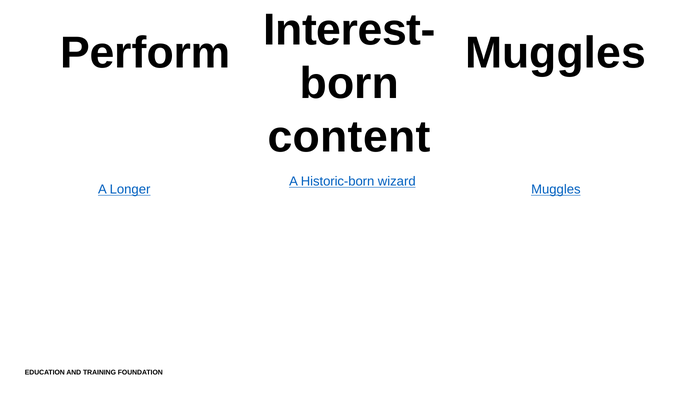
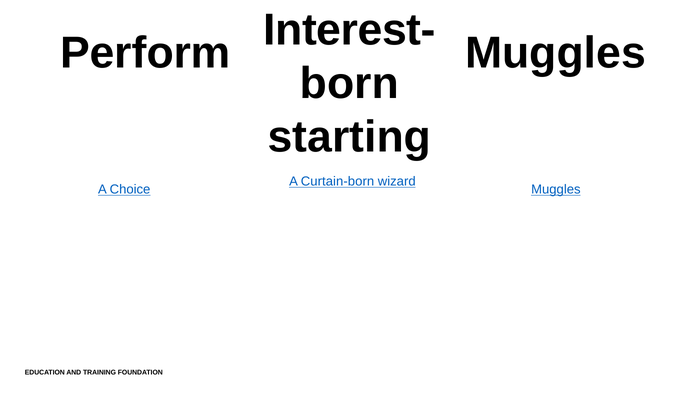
content: content -> starting (349, 137)
Historic-born: Historic-born -> Curtain-born (338, 181)
Longer: Longer -> Choice (130, 189)
